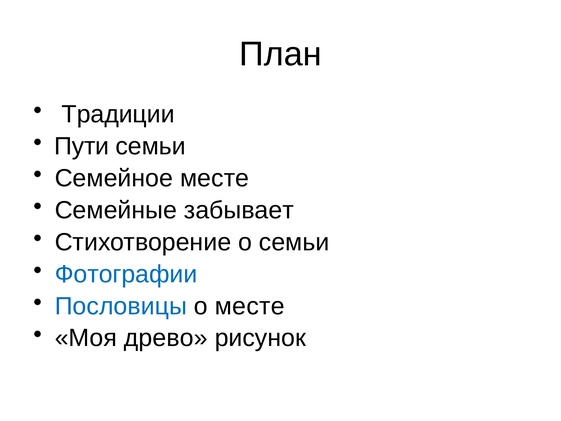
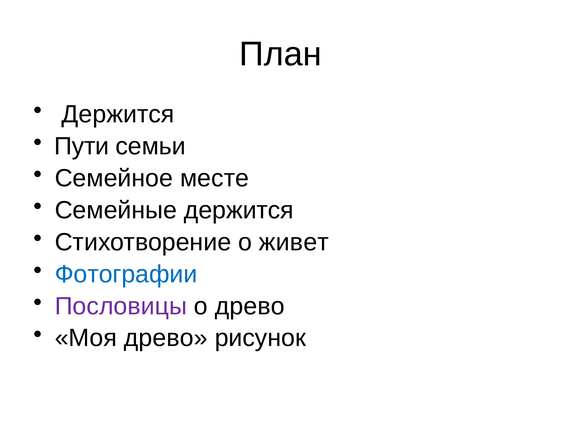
Традиции: Традиции -> Держится (118, 114)
Семейные забывает: забывает -> держится (239, 210)
о семьи: семьи -> живет (294, 242)
Пословицы colour: blue -> purple (121, 306)
о месте: месте -> древо (250, 306)
